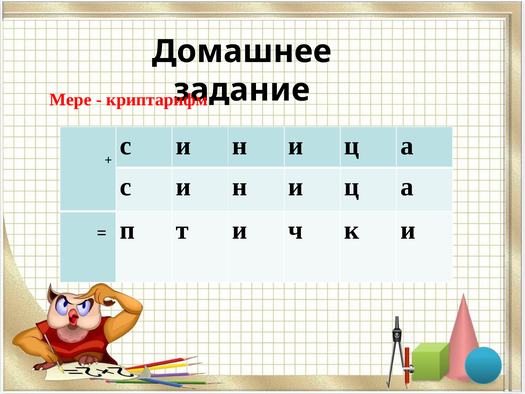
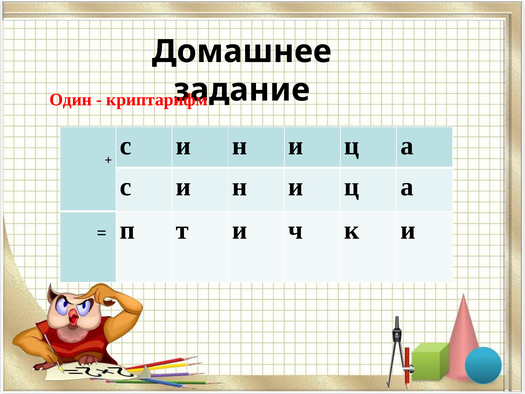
Мере: Мере -> Один (71, 100)
